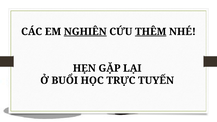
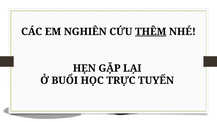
NGHIÊN underline: present -> none (85, 32)
